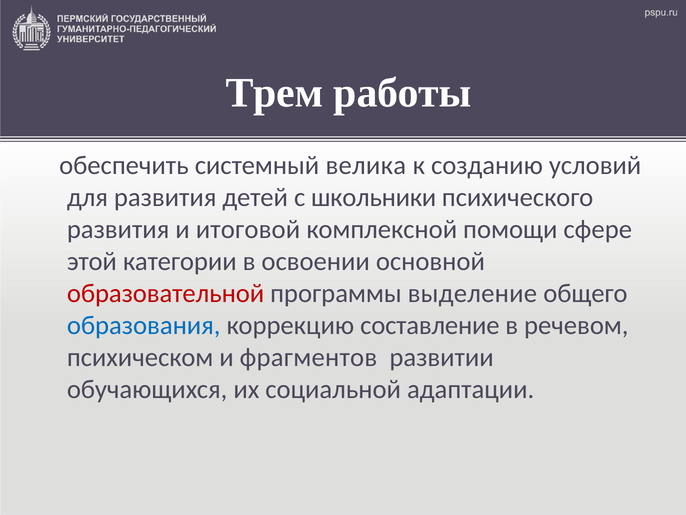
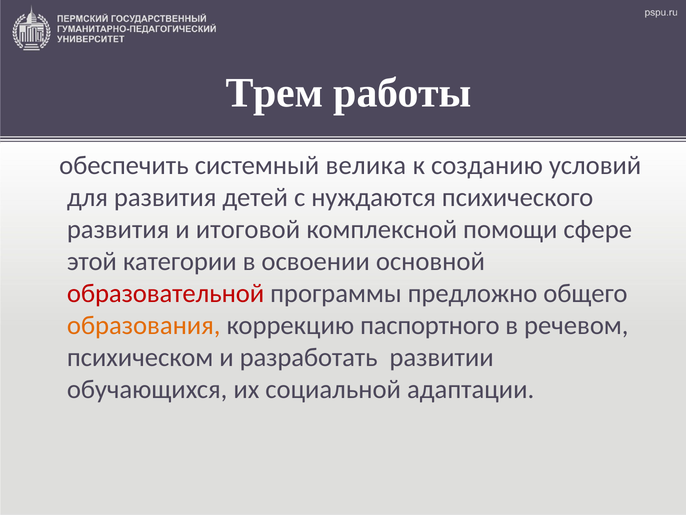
школьники: школьники -> нуждаются (374, 197)
выделение: выделение -> предложно (473, 293)
образования colour: blue -> orange (144, 325)
составление: составление -> паспортного (430, 325)
фрагментов: фрагментов -> разработать (309, 357)
